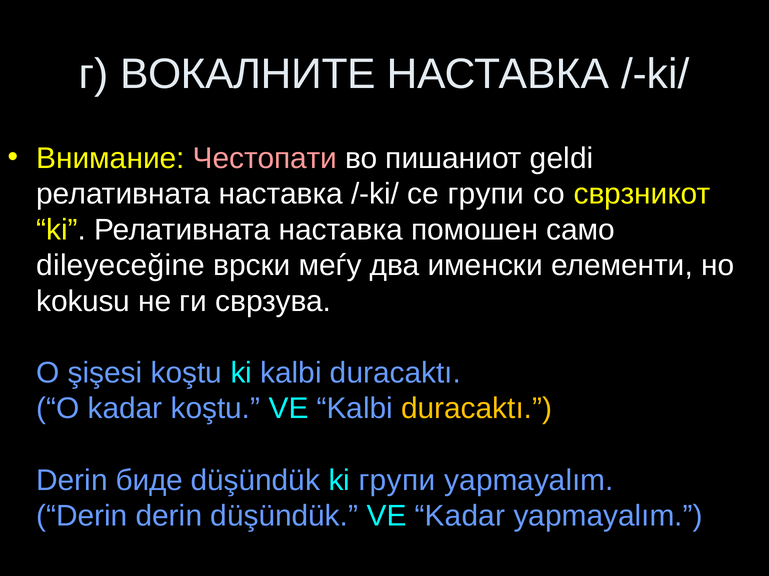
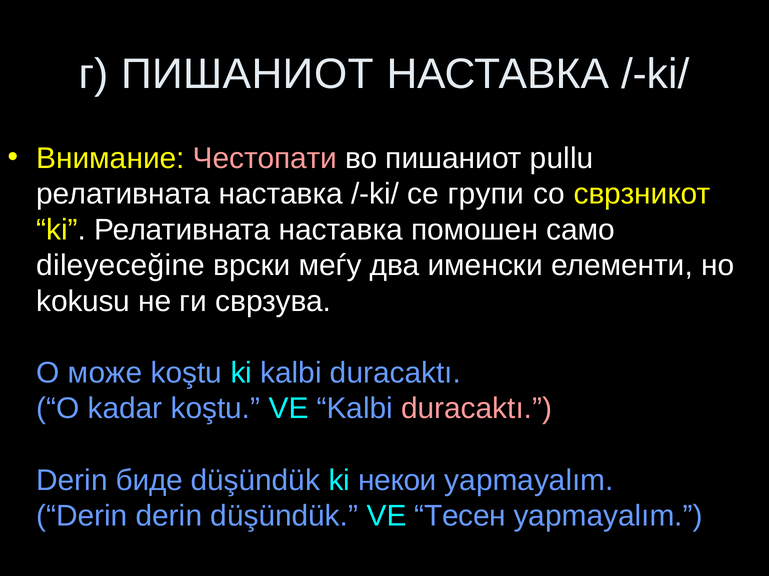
г ВОКАЛНИТЕ: ВОКАЛНИТЕ -> ПИШАНИОТ (247, 74)
geldi: geldi -> pullu (562, 158)
şişesi: şişesi -> може (105, 373)
duracaktı colour: yellow -> pink (477, 409)
ki групи: групи -> некои (397, 481)
VE Kadar: Kadar -> Тесен (460, 517)
